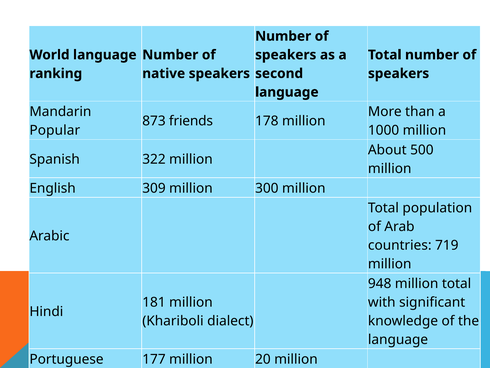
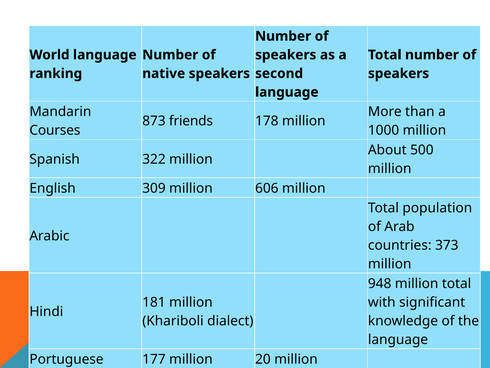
Popular: Popular -> Courses (55, 130)
300: 300 -> 606 (267, 188)
719: 719 -> 373 (447, 245)
